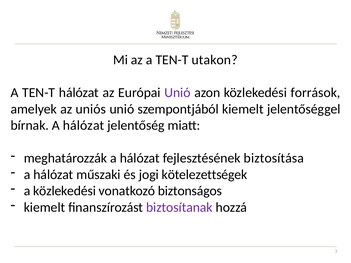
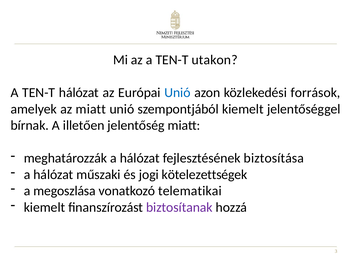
Unió colour: purple -> blue (177, 93)
az uniós: uniós -> miatt (91, 109)
bírnak A hálózat: hálózat -> illetően (84, 126)
a közlekedési: közlekedési -> megoszlása (65, 191)
biztonságos: biztonságos -> telematikai (190, 191)
